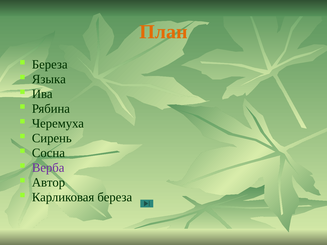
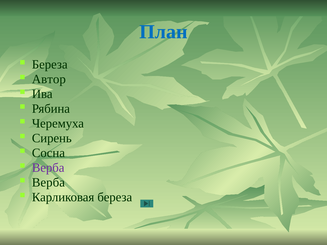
План colour: orange -> blue (163, 32)
Языка: Языка -> Автор (49, 79)
Автор: Автор -> Верба (48, 183)
